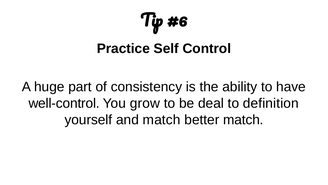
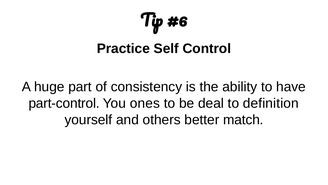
well-control: well-control -> part-control (64, 103)
grow: grow -> ones (145, 103)
and match: match -> others (162, 119)
